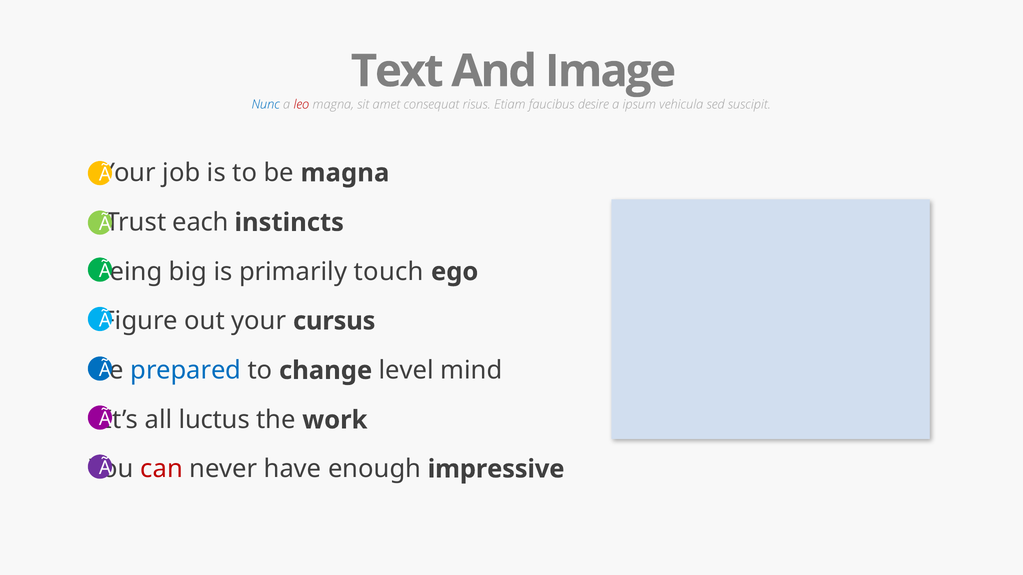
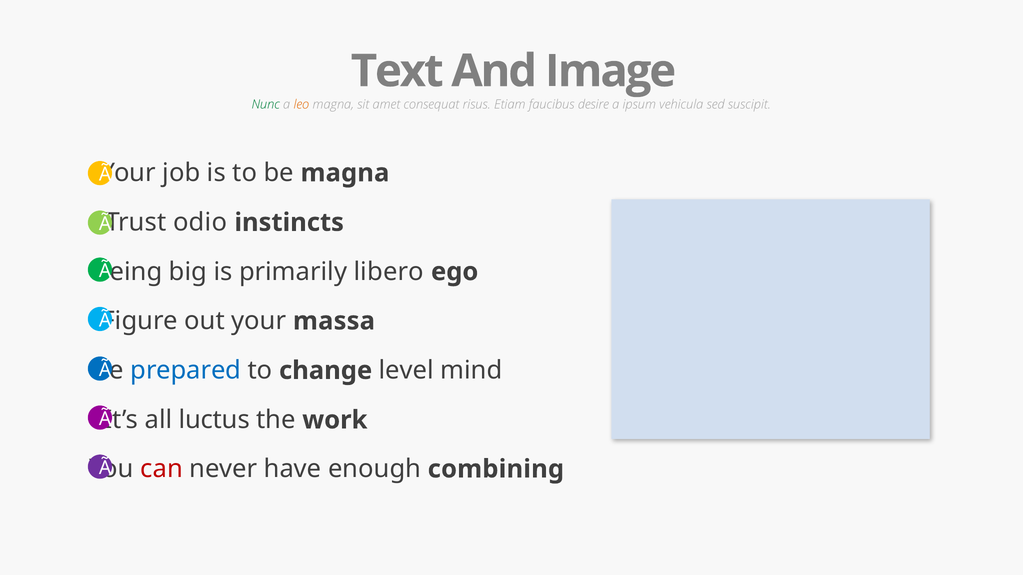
Nunc colour: blue -> green (266, 105)
leo colour: red -> orange (301, 105)
each: each -> odio (200, 223)
touch: touch -> libero (389, 272)
cursus: cursus -> massa (334, 321)
impressive: impressive -> combining (496, 469)
